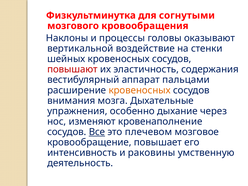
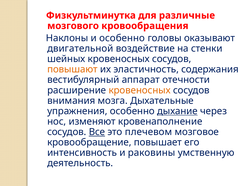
согнутыми: согнутыми -> различные (187, 15)
и процессы: процессы -> особенно (122, 38)
вертикальной: вертикальной -> двигательной (80, 49)
повышают colour: red -> orange (72, 69)
пальцами: пальцами -> отечности (186, 80)
дыхание underline: none -> present (177, 111)
